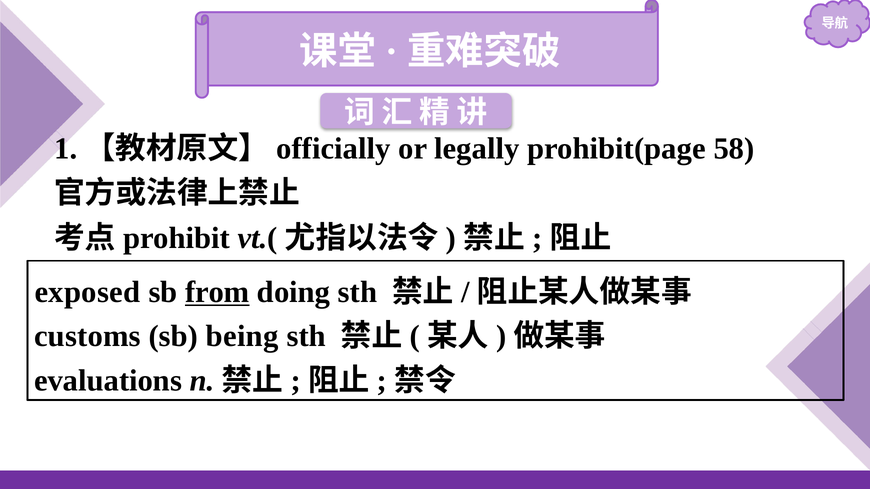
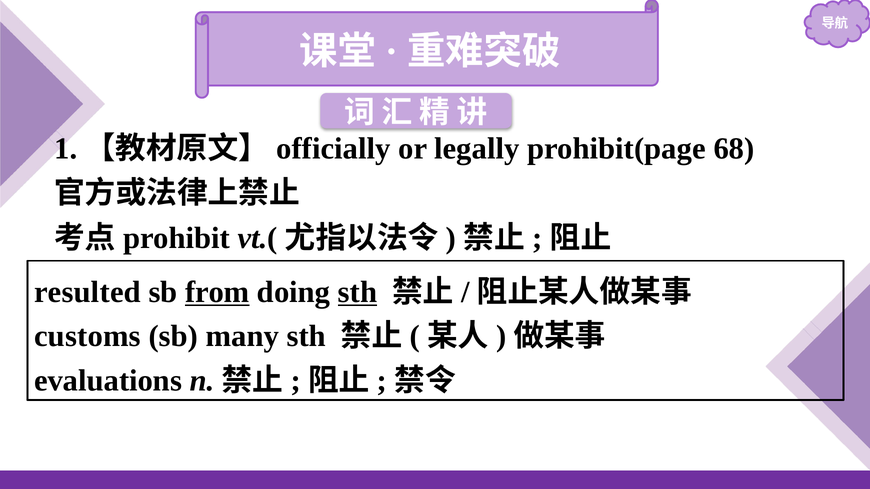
58: 58 -> 68 (734, 149)
exposed: exposed -> resulted (87, 292)
sth underline: none -> present (358, 292)
being: being -> many (242, 336)
